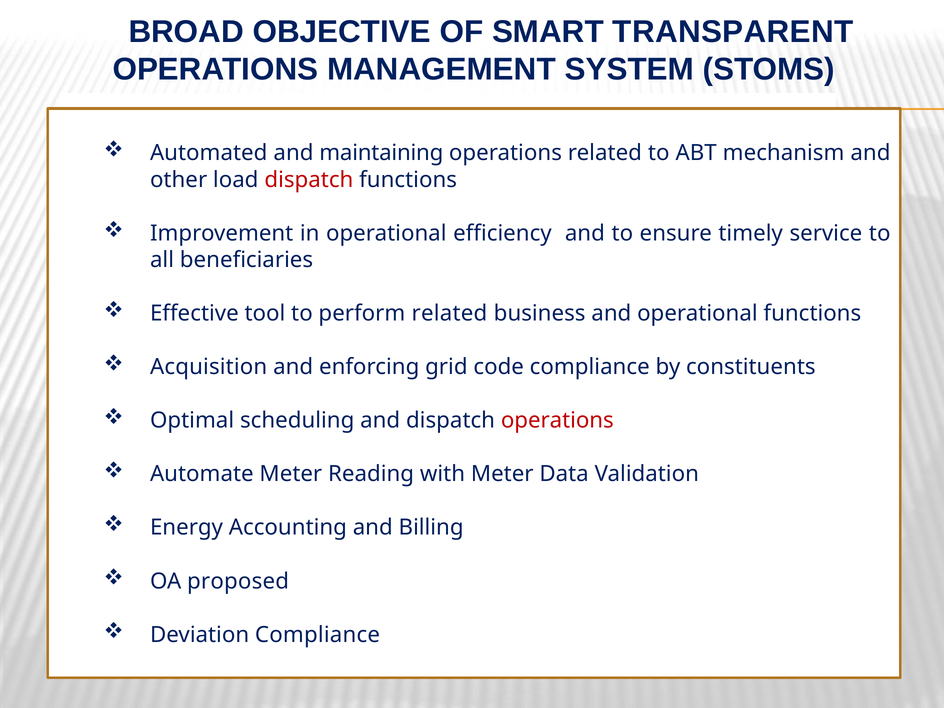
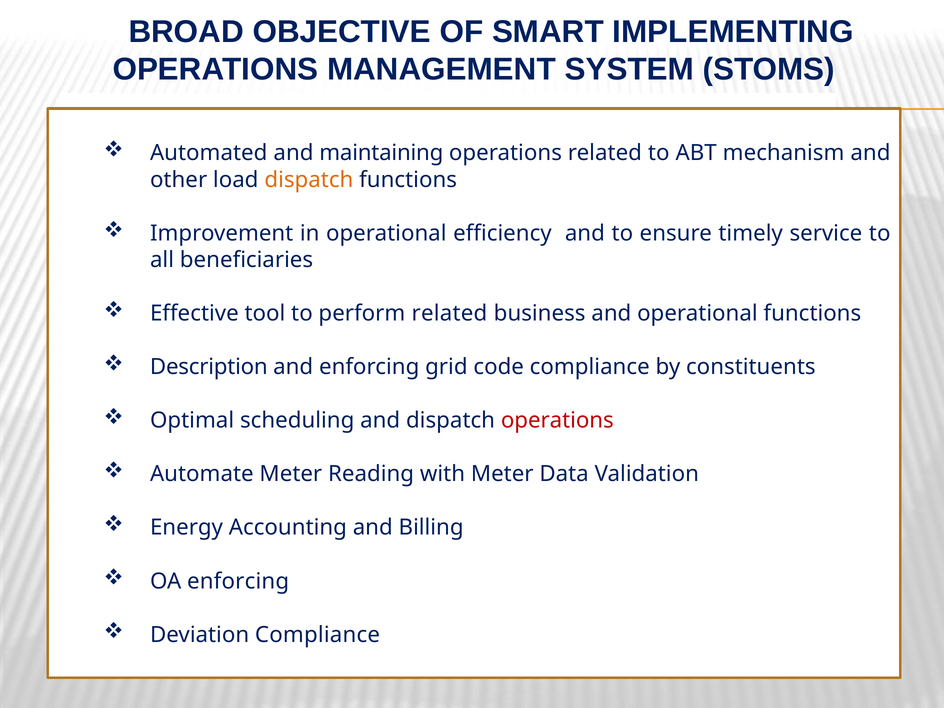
TRANSPARENT: TRANSPARENT -> IMPLEMENTING (733, 32)
dispatch colour: red -> orange (309, 180)
Acquisition: Acquisition -> Description (209, 367)
OA proposed: proposed -> enforcing (238, 581)
